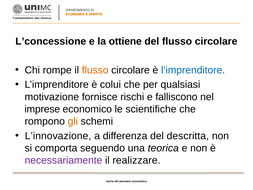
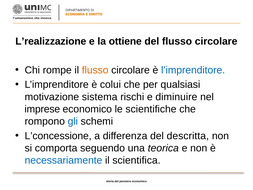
L’concessione: L’concessione -> L’realizzazione (51, 41)
fornisce: fornisce -> sistema (100, 97)
falliscono: falliscono -> diminuire (176, 97)
gli colour: orange -> blue (73, 121)
L’innovazione: L’innovazione -> L’concessione (58, 136)
necessariamente colour: purple -> blue (63, 160)
realizzare: realizzare -> scientifica (136, 160)
